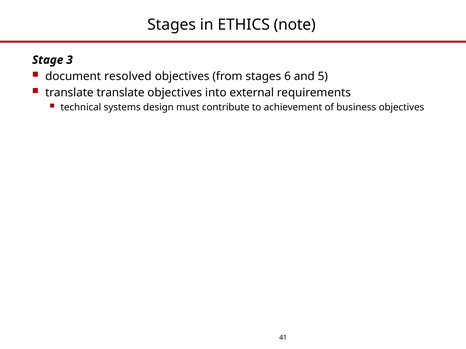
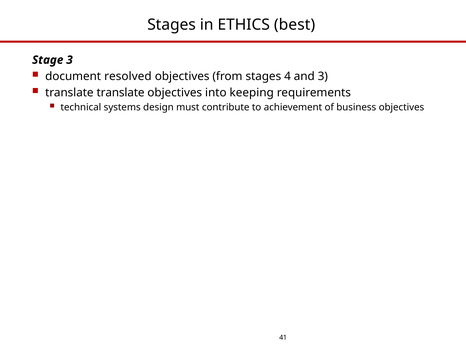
note: note -> best (295, 25)
6: 6 -> 4 (288, 76)
and 5: 5 -> 3 (323, 76)
external: external -> keeping (252, 93)
